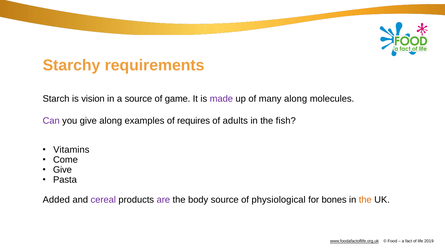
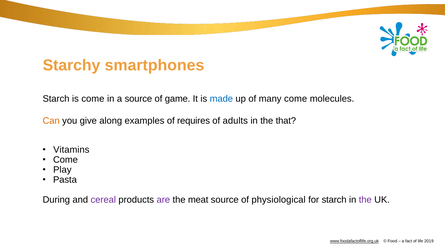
requirements: requirements -> smartphones (154, 65)
is vision: vision -> come (93, 99)
made colour: purple -> blue (221, 99)
many along: along -> come (296, 99)
Can colour: purple -> orange (51, 121)
fish: fish -> that (286, 121)
Give: Give -> Play (62, 170)
Added: Added -> During (56, 200)
body: body -> meat (198, 200)
for bones: bones -> starch (334, 200)
the colour: orange -> purple (365, 200)
